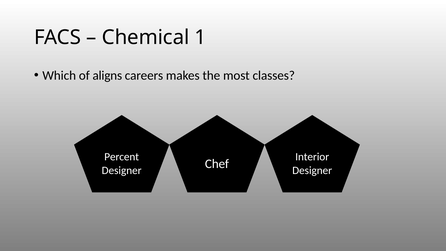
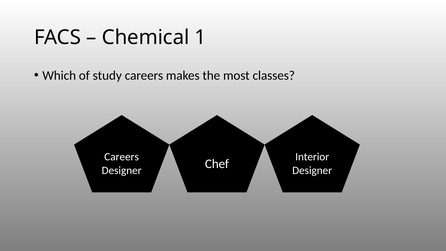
aligns: aligns -> study (107, 75)
Percent: Percent -> Careers (122, 157)
